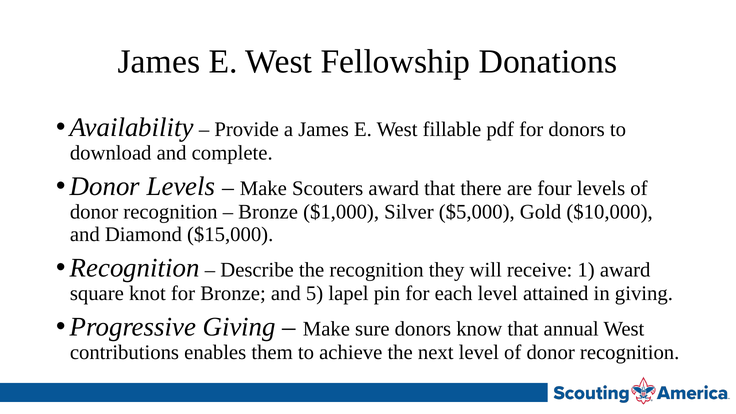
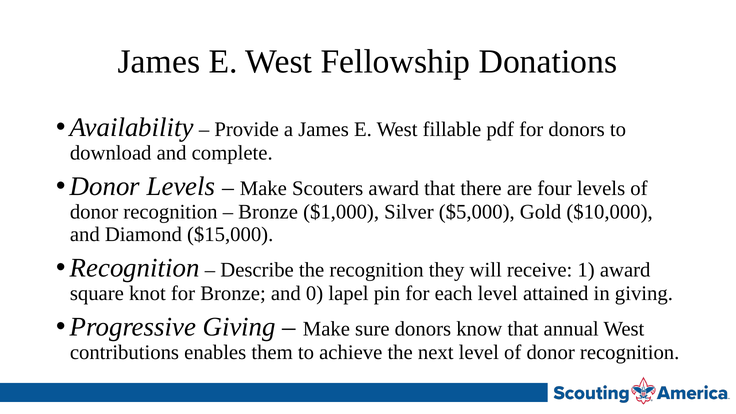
5: 5 -> 0 (315, 294)
